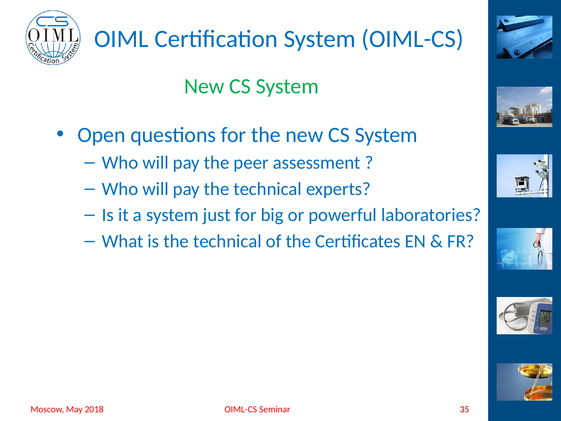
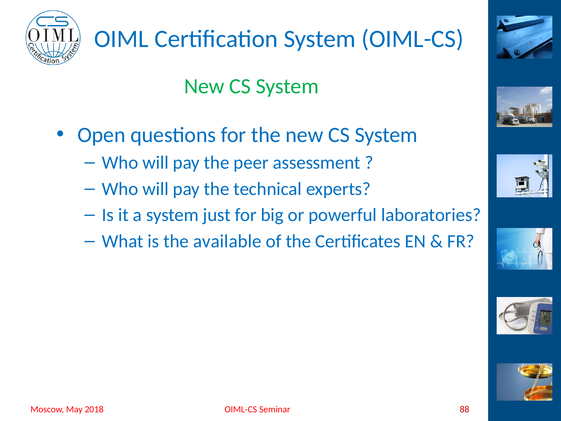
is the technical: technical -> available (227, 241)
35: 35 -> 88 (465, 409)
